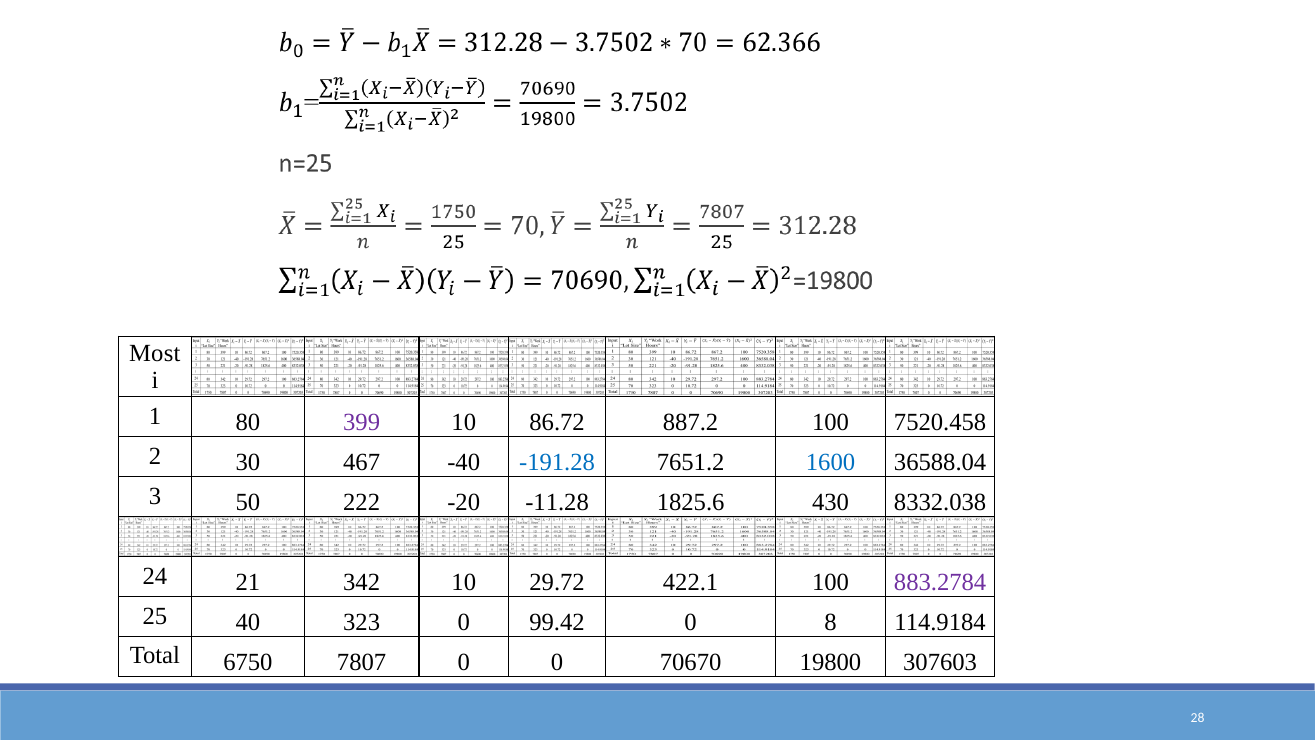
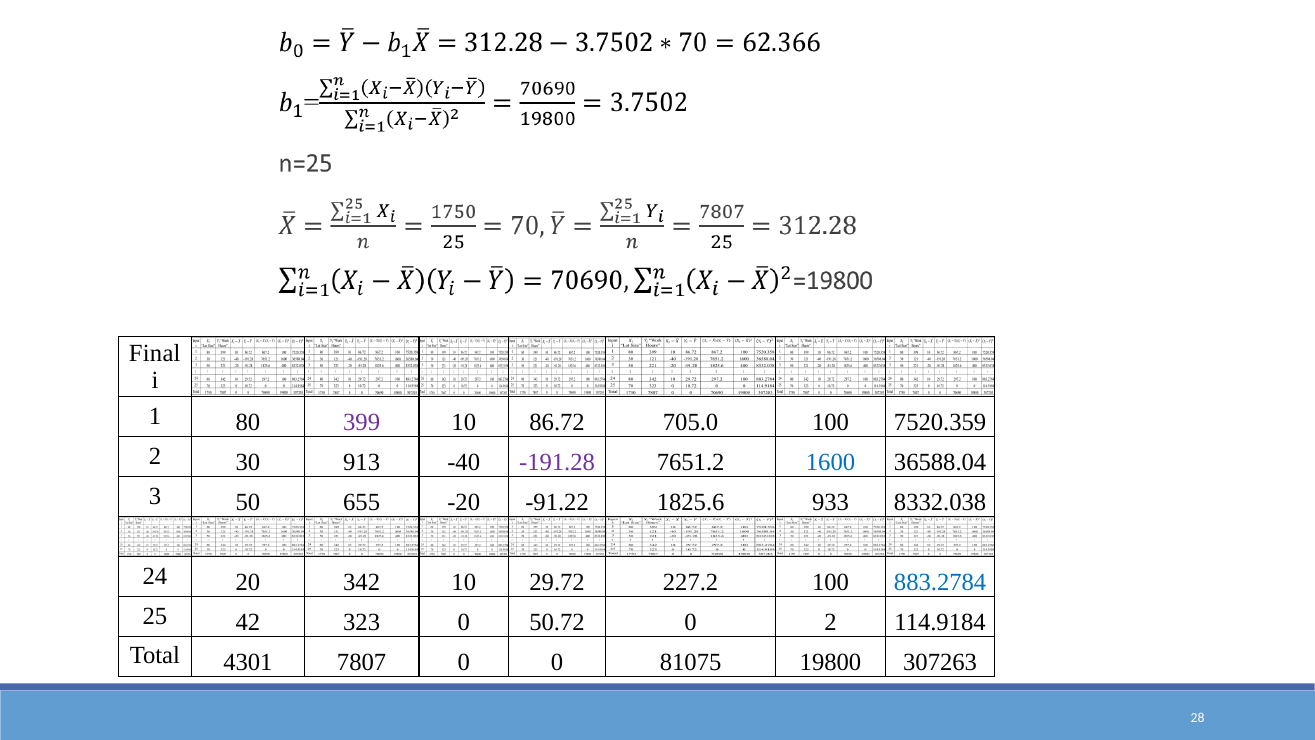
Most: Most -> Final (155, 353)
887.2: 887.2 -> 705.0 (691, 422)
7520.458: 7520.458 -> 7520.359 (940, 422)
467: 467 -> 913 (362, 462)
-191.28 colour: blue -> purple (557, 462)
222: 222 -> 655 (362, 502)
-11.28: -11.28 -> -91.22 (557, 502)
430: 430 -> 933 (831, 502)
21: 21 -> 20 (248, 582)
422.1: 422.1 -> 227.2 (691, 582)
883.2784 colour: purple -> blue (940, 582)
40: 40 -> 42 (248, 622)
99.42: 99.42 -> 50.72 (557, 622)
0 8: 8 -> 2 (831, 622)
6750: 6750 -> 4301 (248, 662)
70670: 70670 -> 81075 (691, 662)
307603: 307603 -> 307263 (940, 662)
